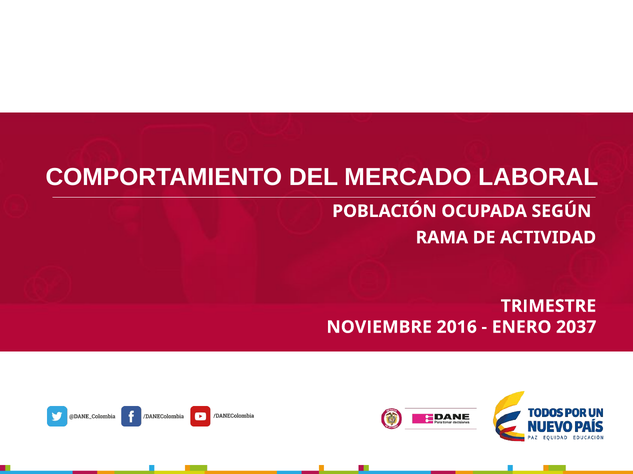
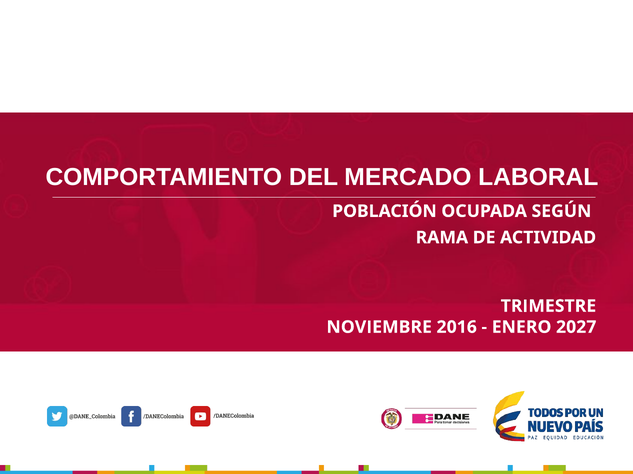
2037: 2037 -> 2027 (576, 328)
